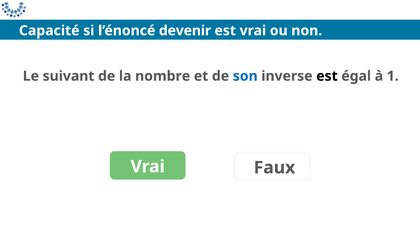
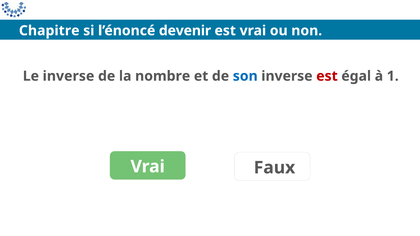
Capacité: Capacité -> Chapitre (49, 31)
Le suivant: suivant -> inverse (68, 76)
est colour: black -> red (327, 76)
